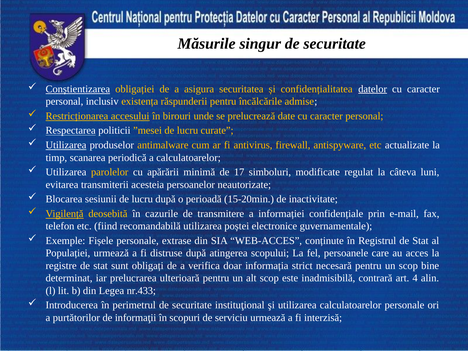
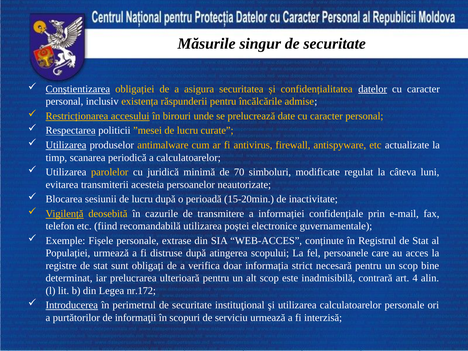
apărării: apărării -> juridică (163, 172)
17: 17 -> 70 (239, 172)
nr.433: nr.433 -> nr.172 (141, 291)
Introducerea underline: none -> present (72, 305)
